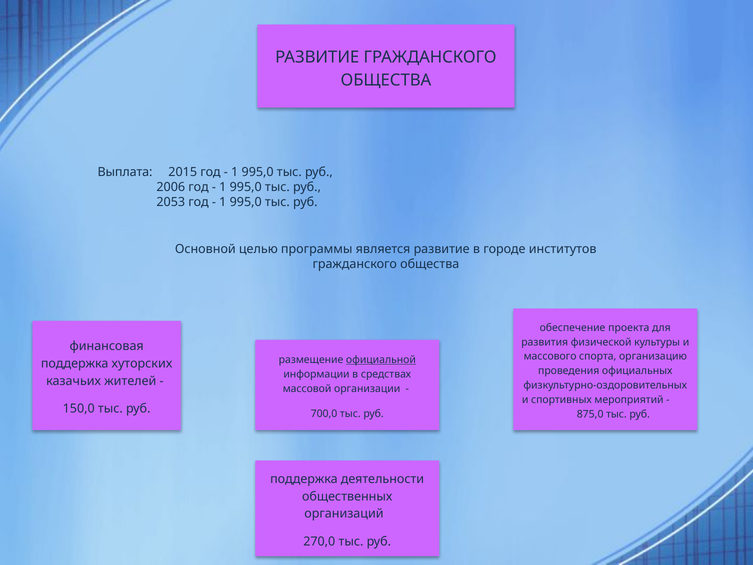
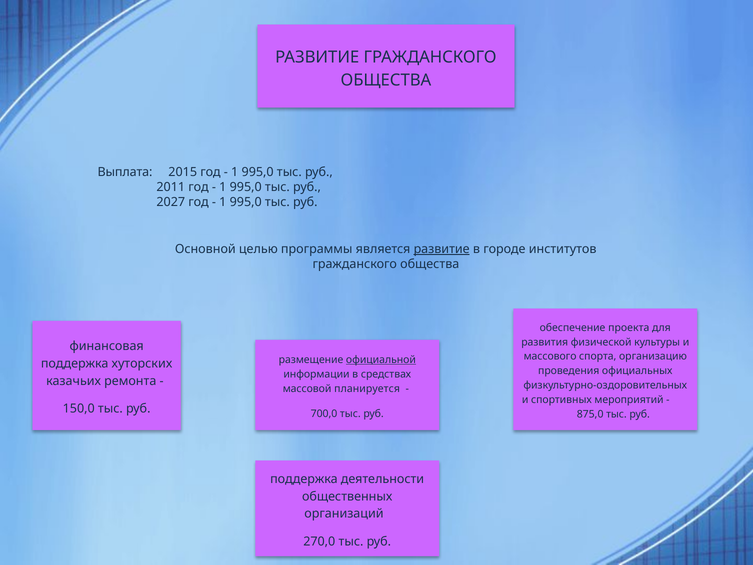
2006: 2006 -> 2011 (171, 187)
2053: 2053 -> 2027 (171, 202)
развитие underline: none -> present (442, 249)
жителей: жителей -> ремонта (130, 381)
организации: организации -> планируется (367, 388)
